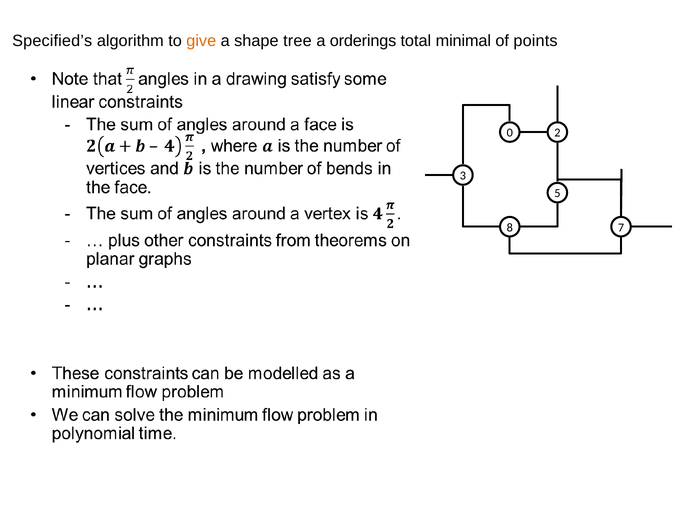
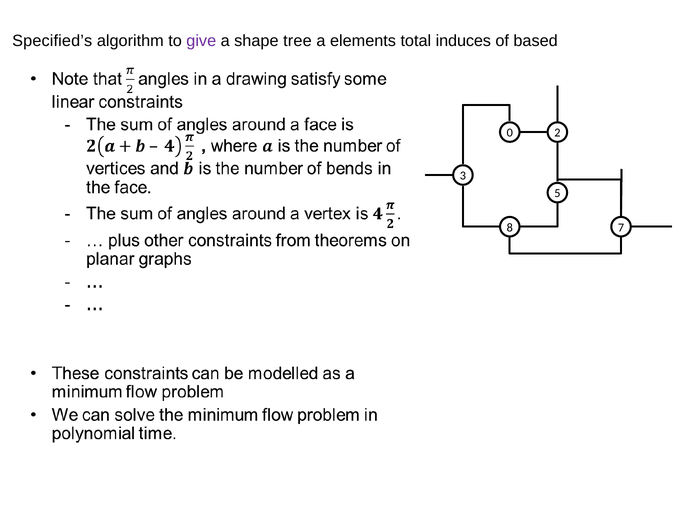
give colour: orange -> purple (201, 41)
orderings: orderings -> elements (363, 41)
minimal: minimal -> induces (463, 41)
points: points -> based (536, 41)
